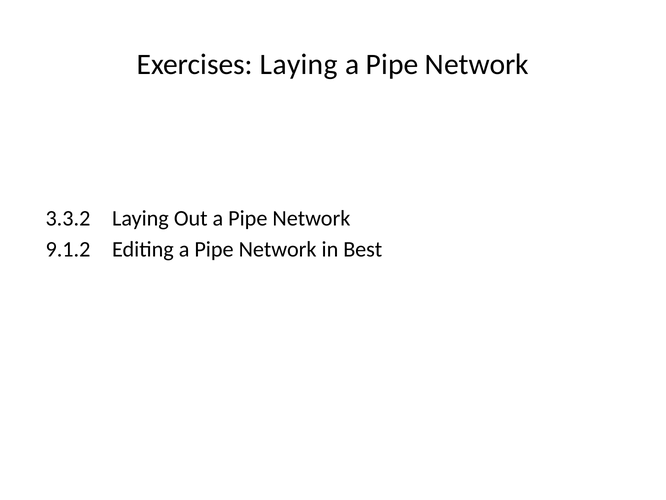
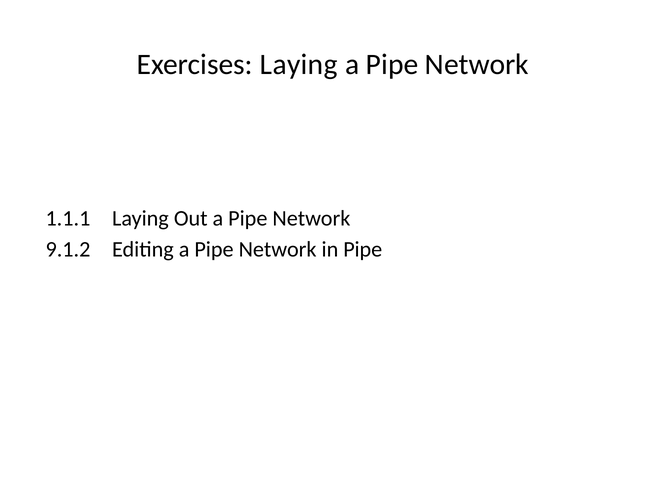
3.3.2: 3.3.2 -> 1.1.1 (68, 218)
in Best: Best -> Pipe (363, 249)
